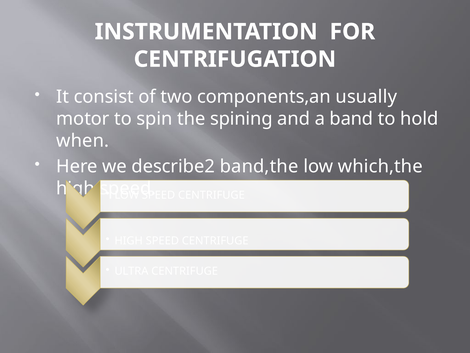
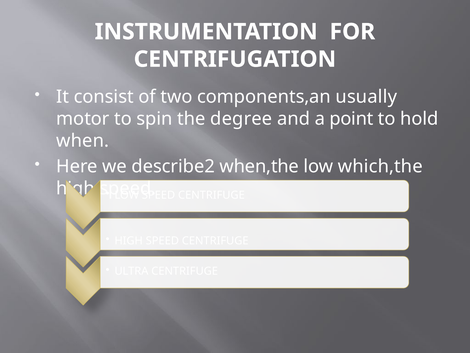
spining: spining -> degree (241, 119)
band: band -> point (351, 119)
band,the: band,the -> when,the (259, 166)
